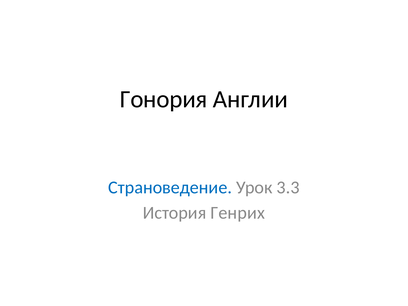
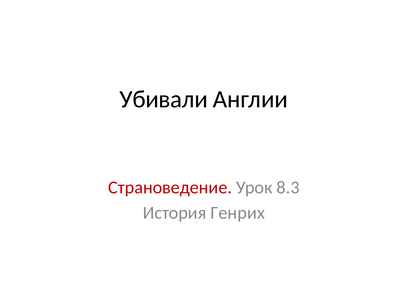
Гонория: Гонория -> Убивали (164, 99)
Страноведение colour: blue -> red (170, 188)
3.3: 3.3 -> 8.3 (288, 188)
